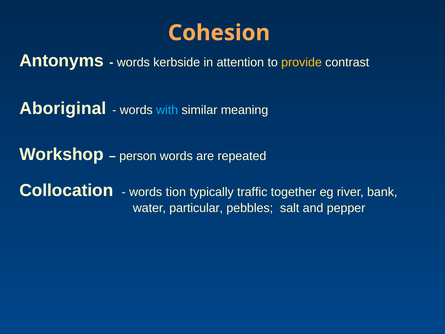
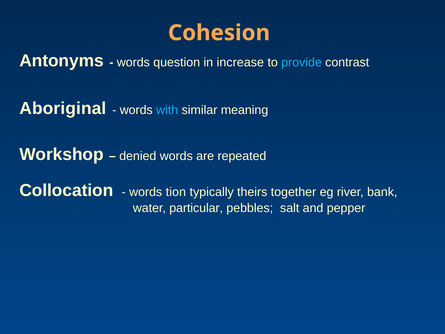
kerbside: kerbside -> question (177, 62)
attention: attention -> increase (240, 62)
provide colour: yellow -> light blue (302, 62)
person: person -> denied (138, 156)
traffic: traffic -> theirs (252, 192)
